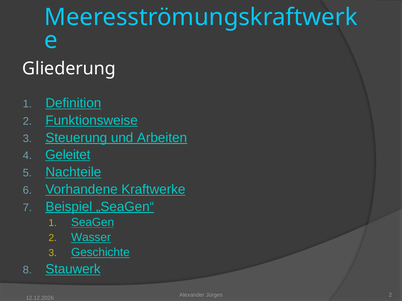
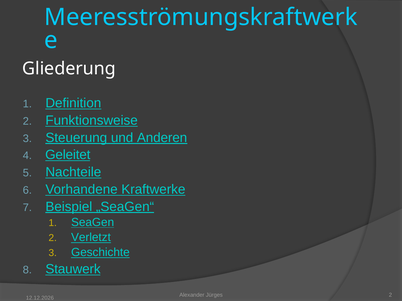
Arbeiten: Arbeiten -> Anderen (162, 138)
Wasser: Wasser -> Verletzt (91, 238)
